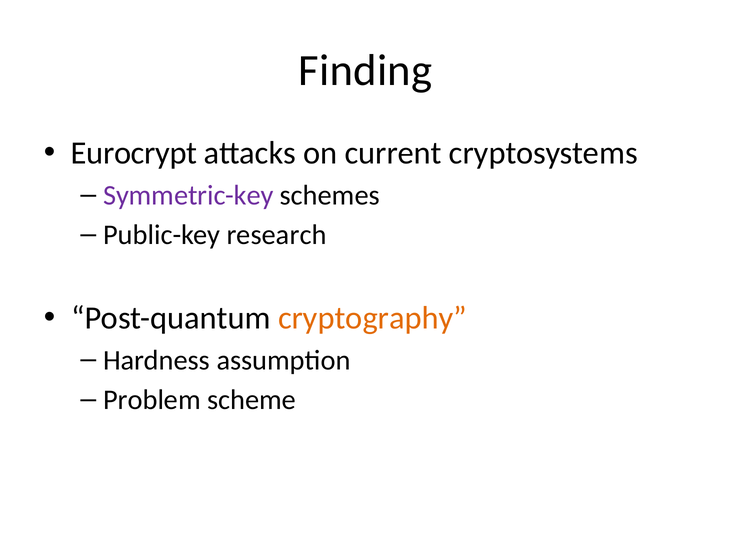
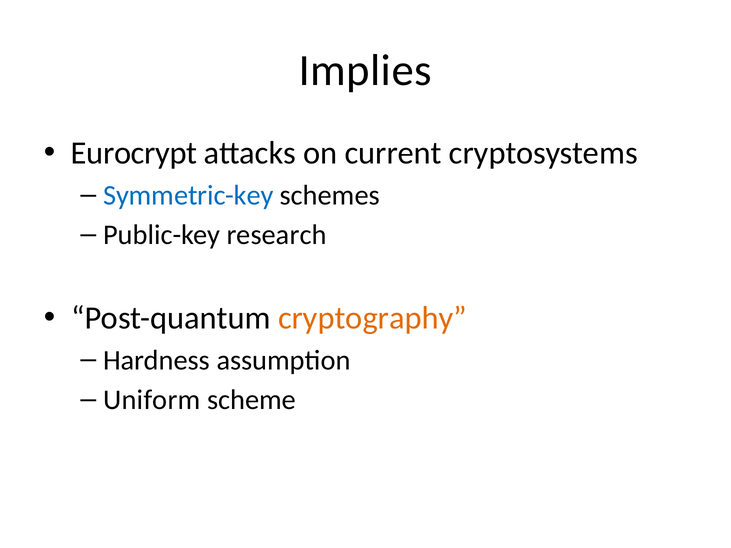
Finding: Finding -> Implies (365, 71)
Symmetric-key colour: purple -> blue (188, 195)
Problem: Problem -> Uniform (152, 400)
